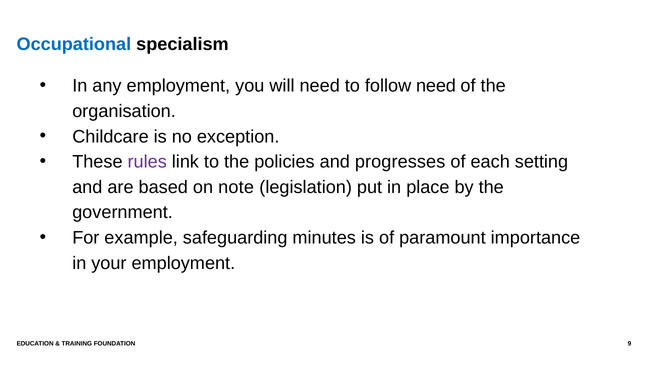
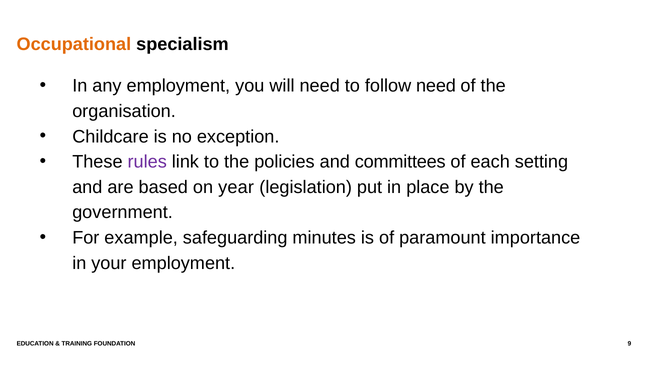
Occupational colour: blue -> orange (74, 44)
progresses: progresses -> committees (400, 162)
note: note -> year (236, 187)
